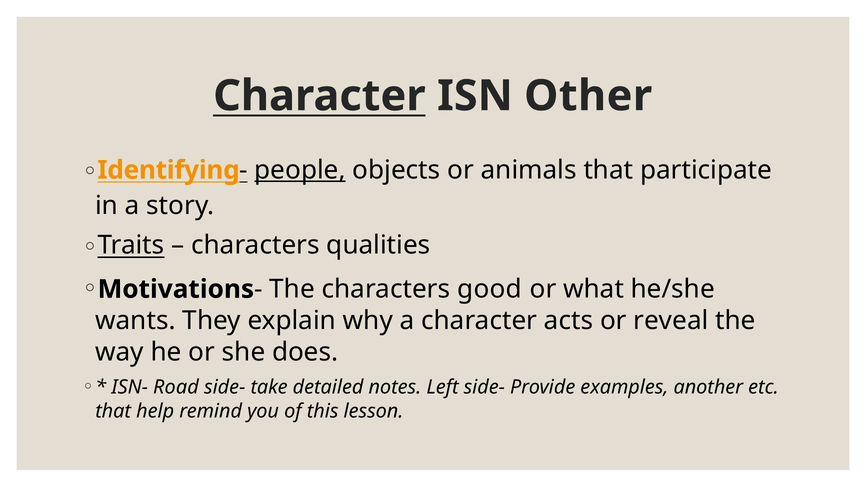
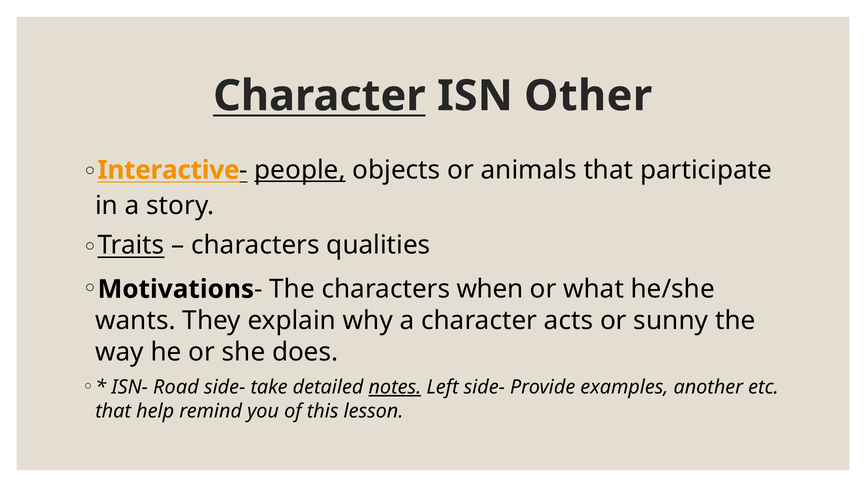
Identifying: Identifying -> Interactive (169, 170)
good: good -> when (490, 289)
reveal: reveal -> sunny (671, 321)
notes underline: none -> present (395, 387)
